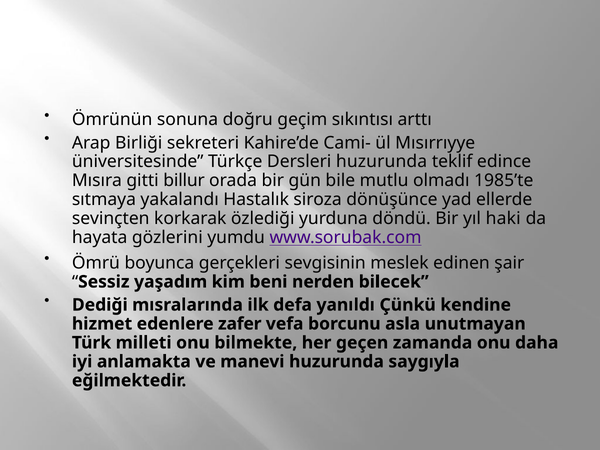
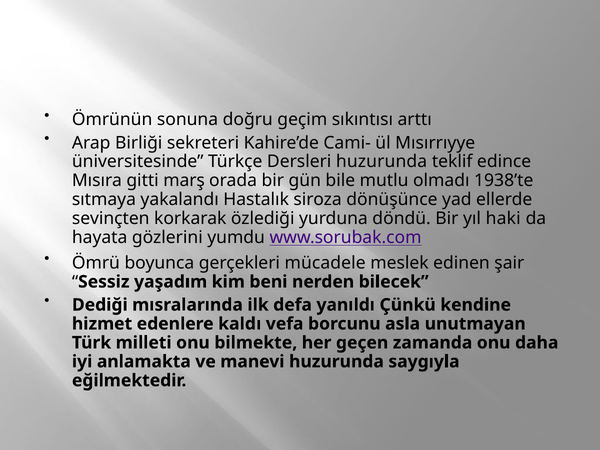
billur: billur -> marş (184, 181)
1985’te: 1985’te -> 1938’te (504, 181)
sevgisinin: sevgisinin -> mücadele (325, 263)
zafer: zafer -> kaldı (240, 324)
